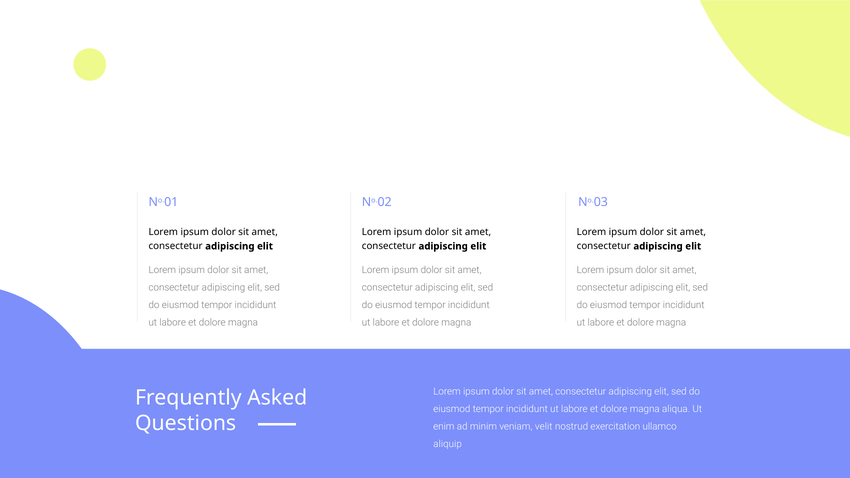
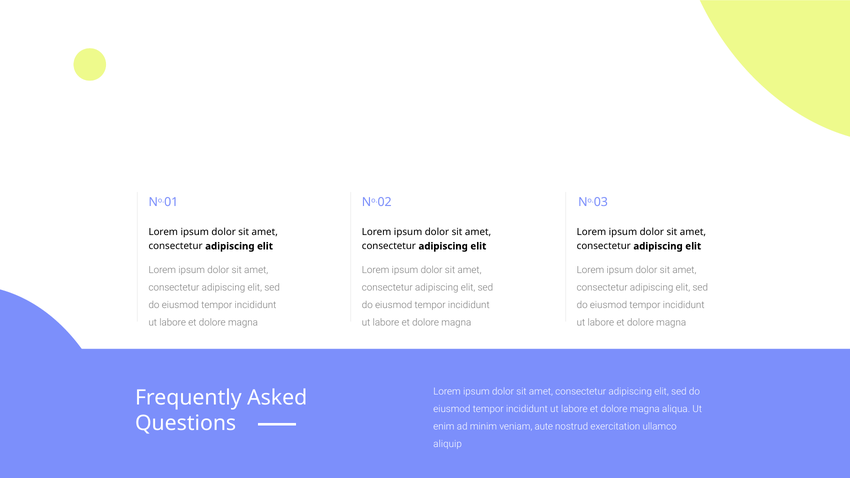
velit: velit -> aute (544, 427)
